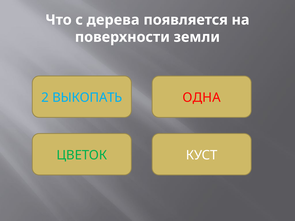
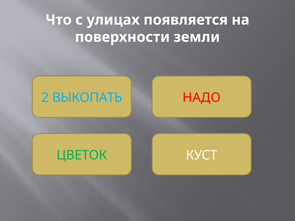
дерева: дерева -> улицах (113, 20)
ОДНА: ОДНА -> НАДО (202, 98)
